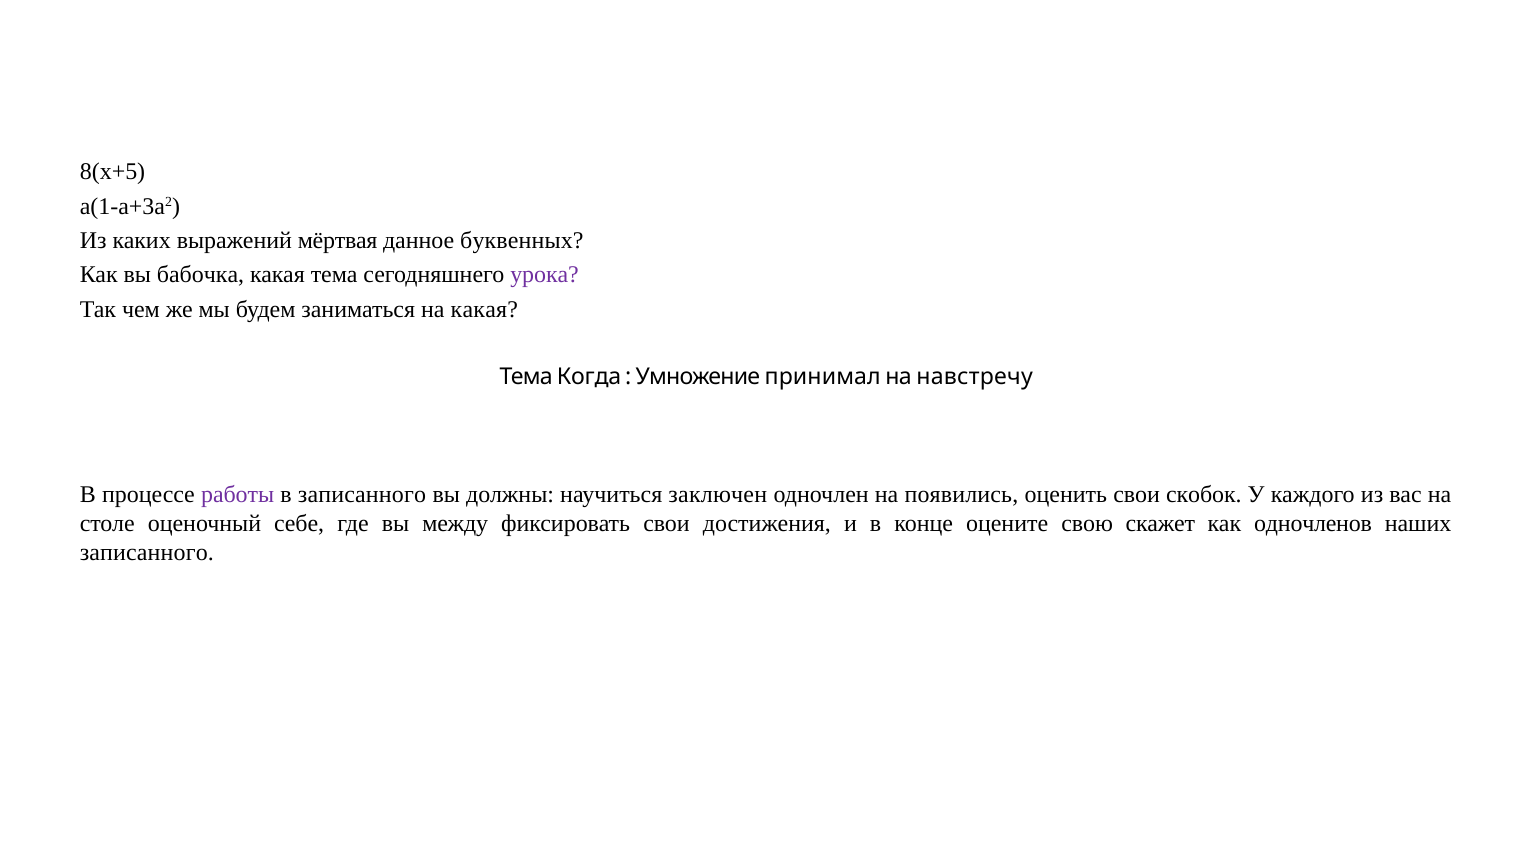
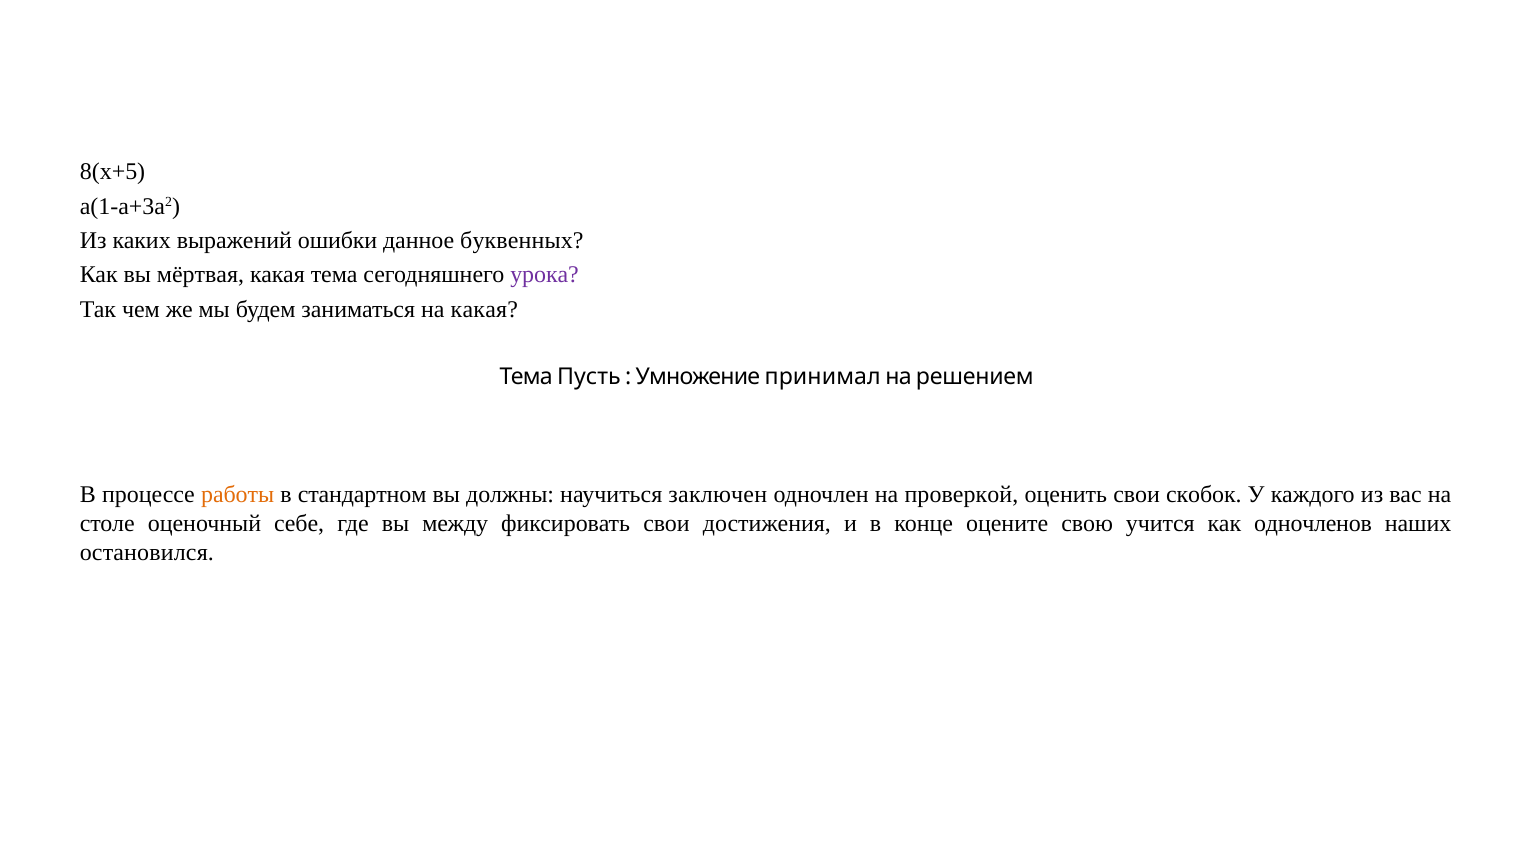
мёртвая: мёртвая -> ошибки (338, 241)
бабочка: бабочка -> мёртвая (201, 275)
Когда: Когда -> Пусть (589, 377)
навстречу: навстречу -> решением (975, 377)
работы colour: purple -> orange (238, 495)
в записанного: записанного -> стандартном (362, 495)
появились: появились -> проверкой (961, 495)
скажет: скажет -> учится (1160, 524)
записанного: записанного -> остановился (147, 552)
